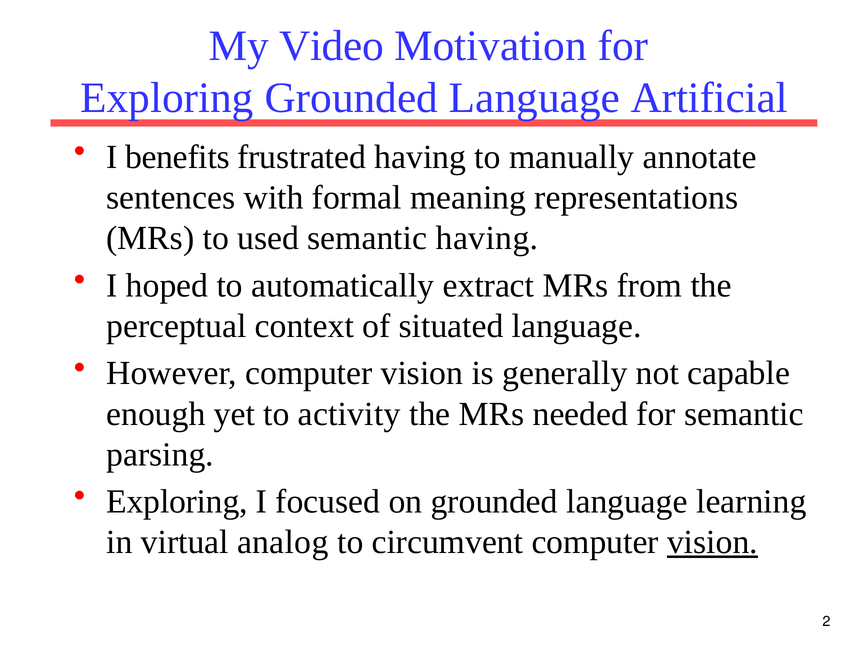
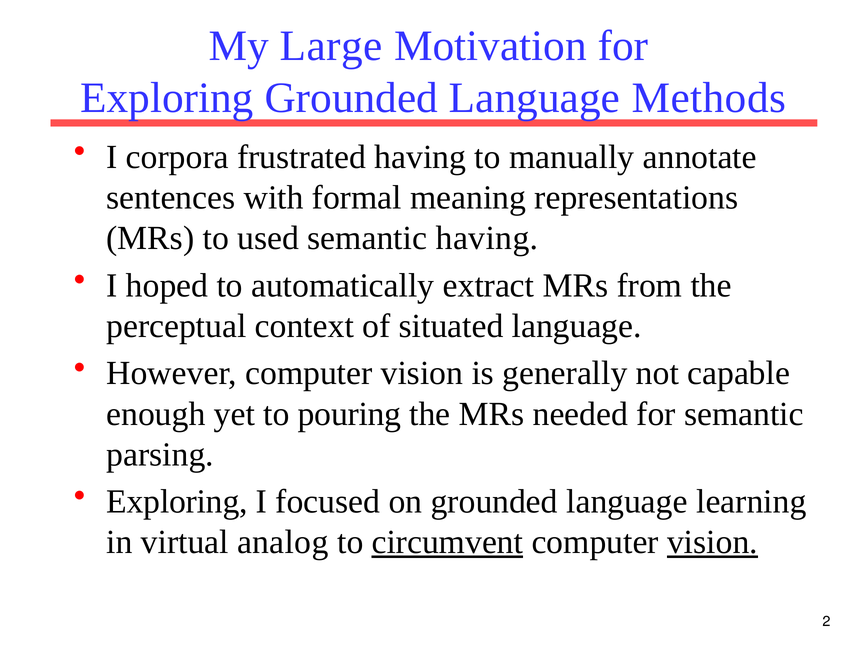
Video: Video -> Large (331, 46)
Artificial: Artificial -> Methods (709, 98)
benefits: benefits -> corpora (177, 157)
activity: activity -> pouring (349, 414)
circumvent underline: none -> present (447, 542)
